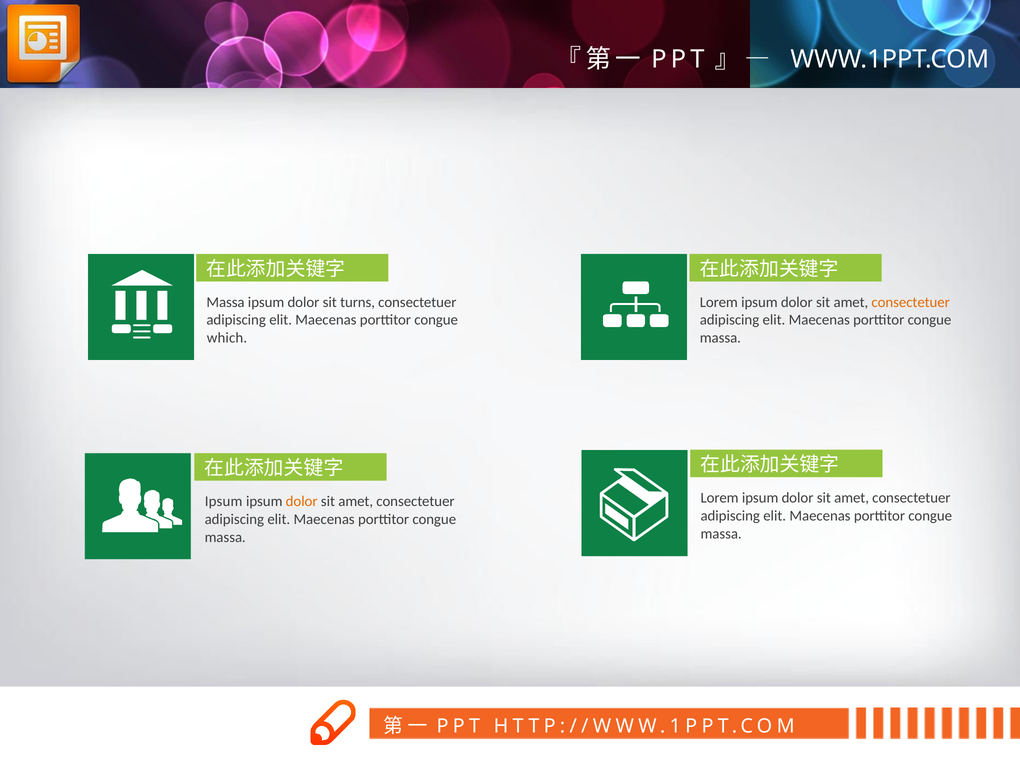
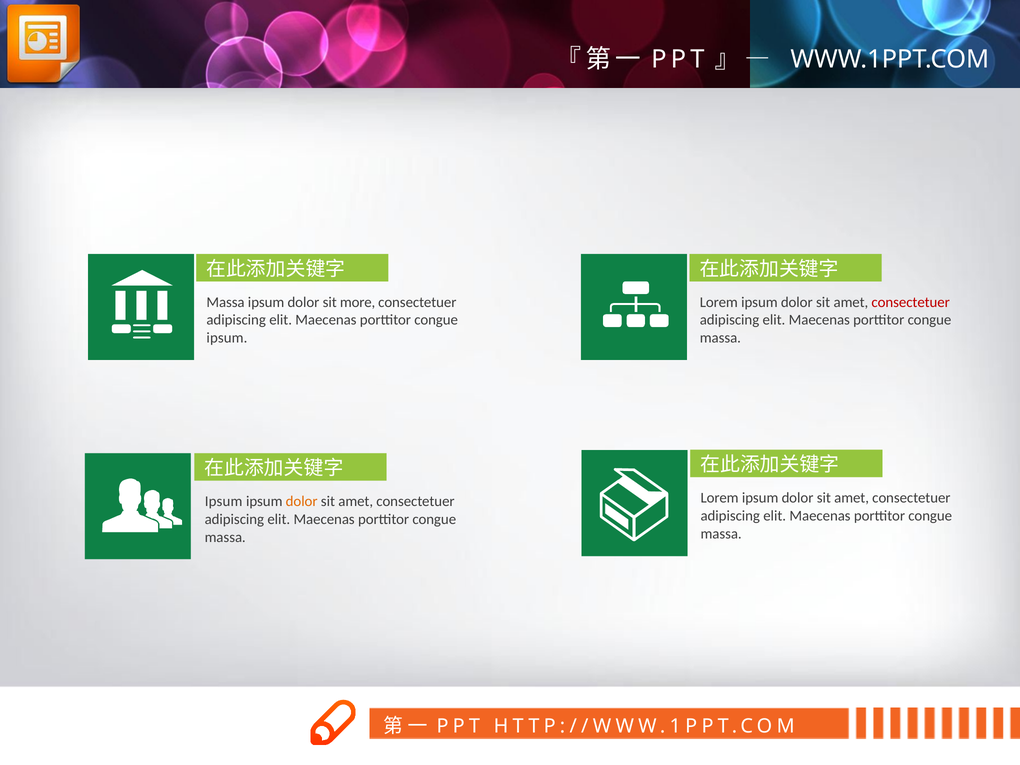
turns: turns -> more (358, 302)
consectetuer colour: orange -> red (911, 302)
which: which -> ipsum (227, 338)
